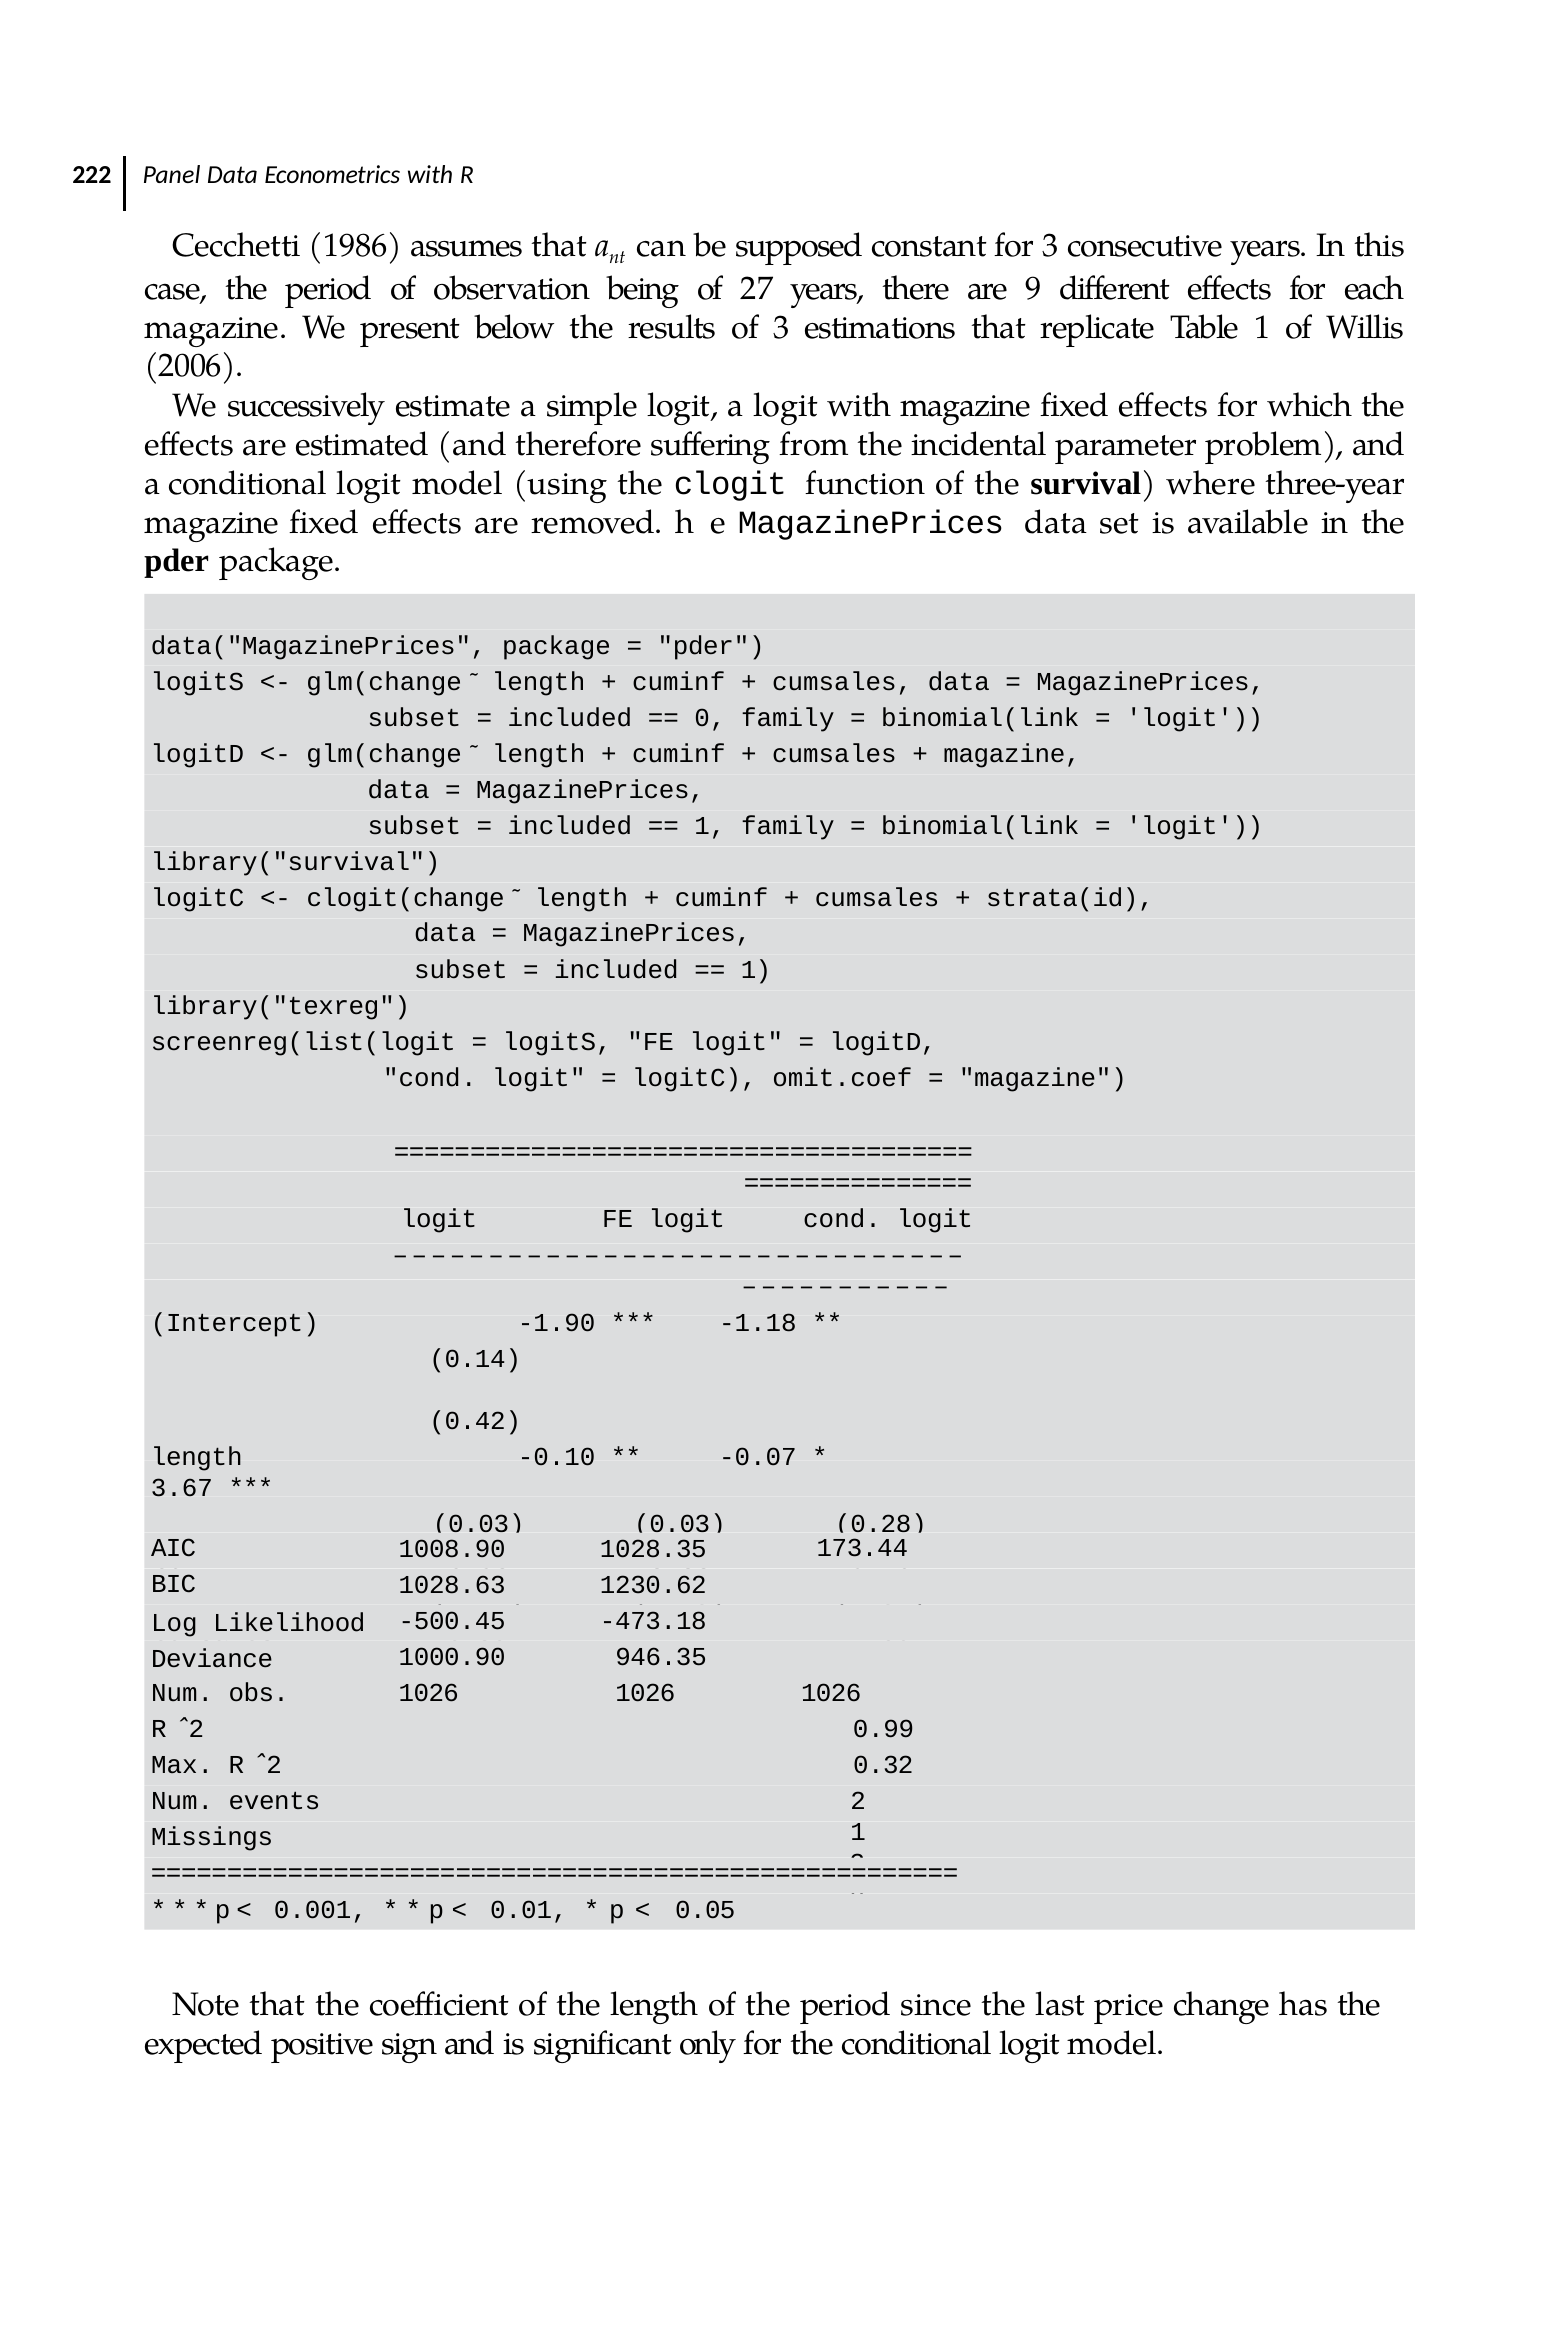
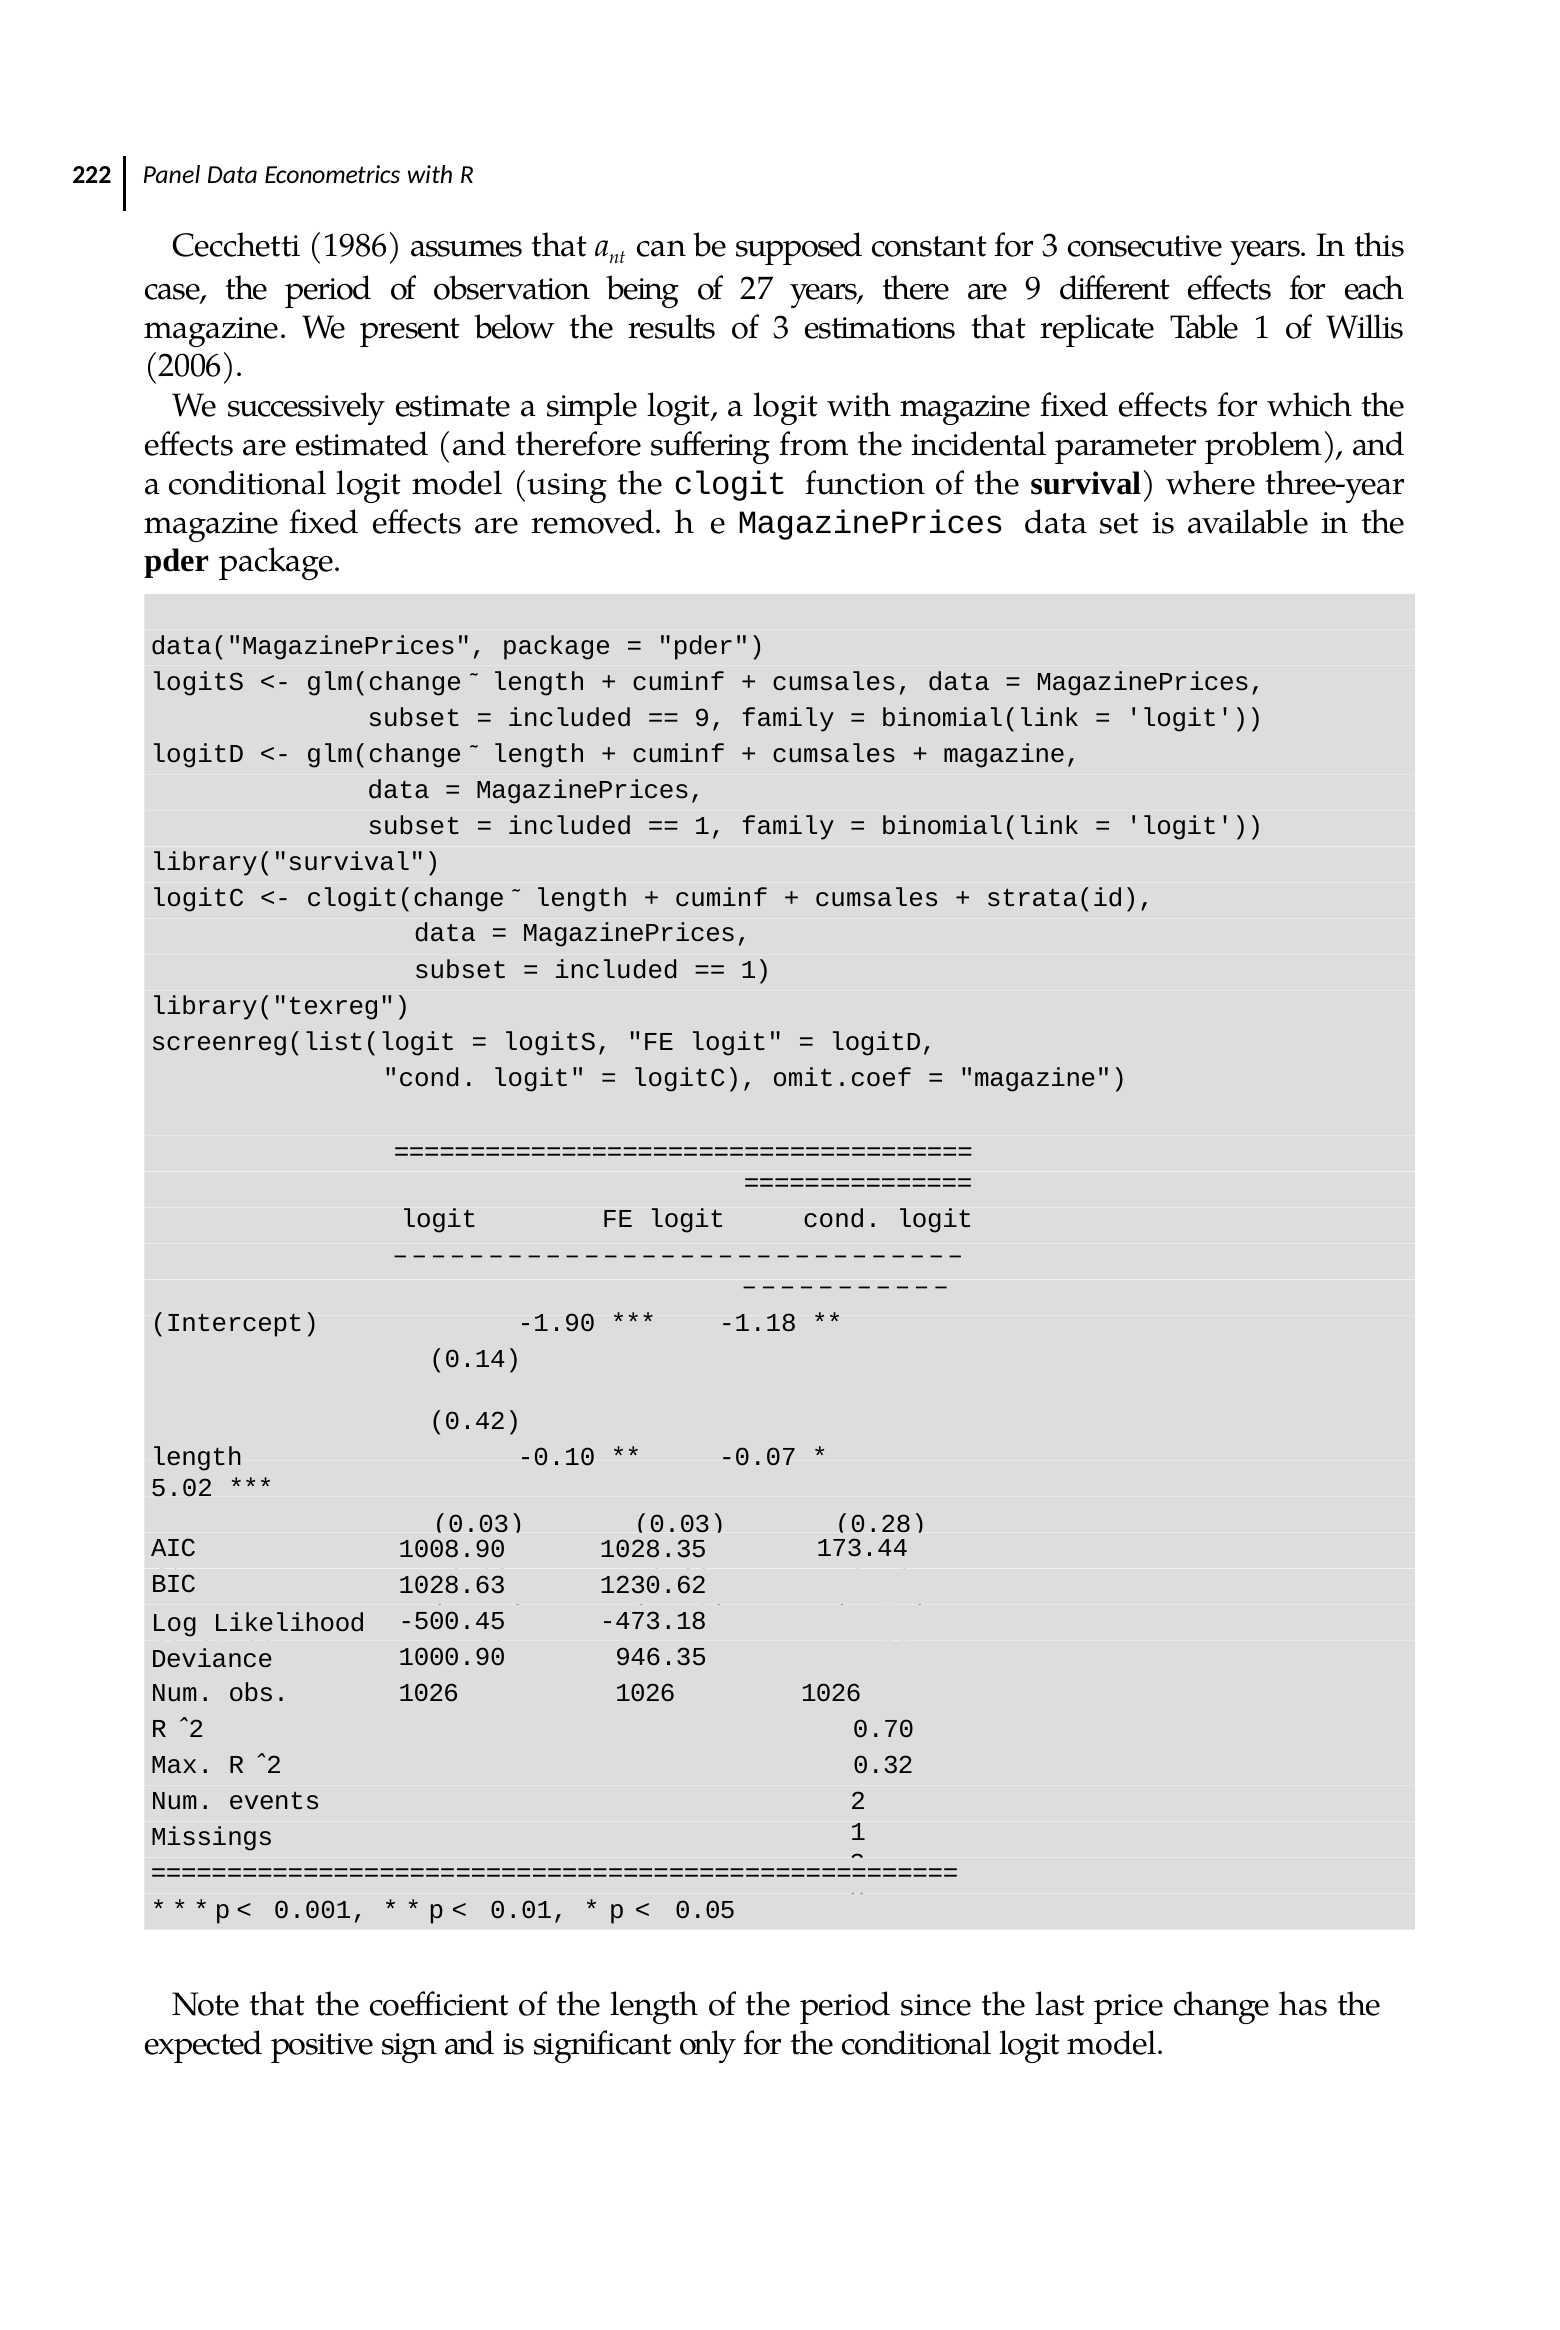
0: 0 -> 9 (710, 718)
3.67: 3.67 -> 5.02 (182, 1488)
0.99: 0.99 -> 0.70 (883, 1729)
